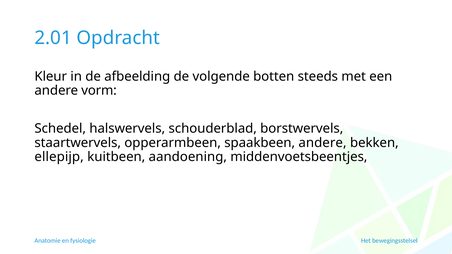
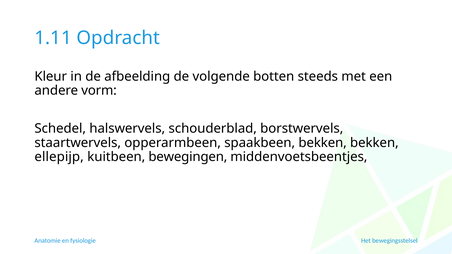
2.01: 2.01 -> 1.11 (53, 38)
spaakbeen andere: andere -> bekken (323, 143)
aandoening: aandoening -> bewegingen (188, 157)
